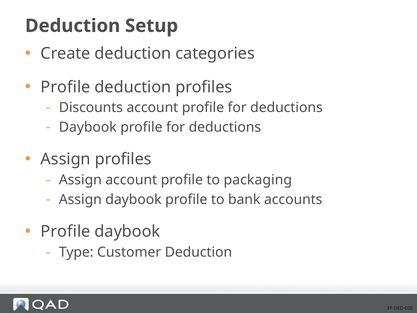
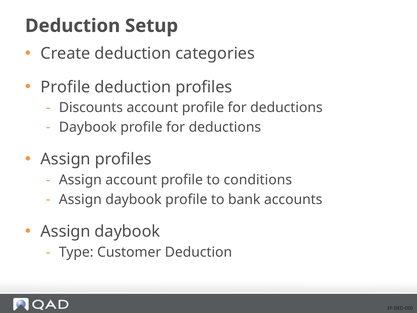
packaging: packaging -> conditions (258, 180)
Profile: Profile -> Assign (66, 231)
